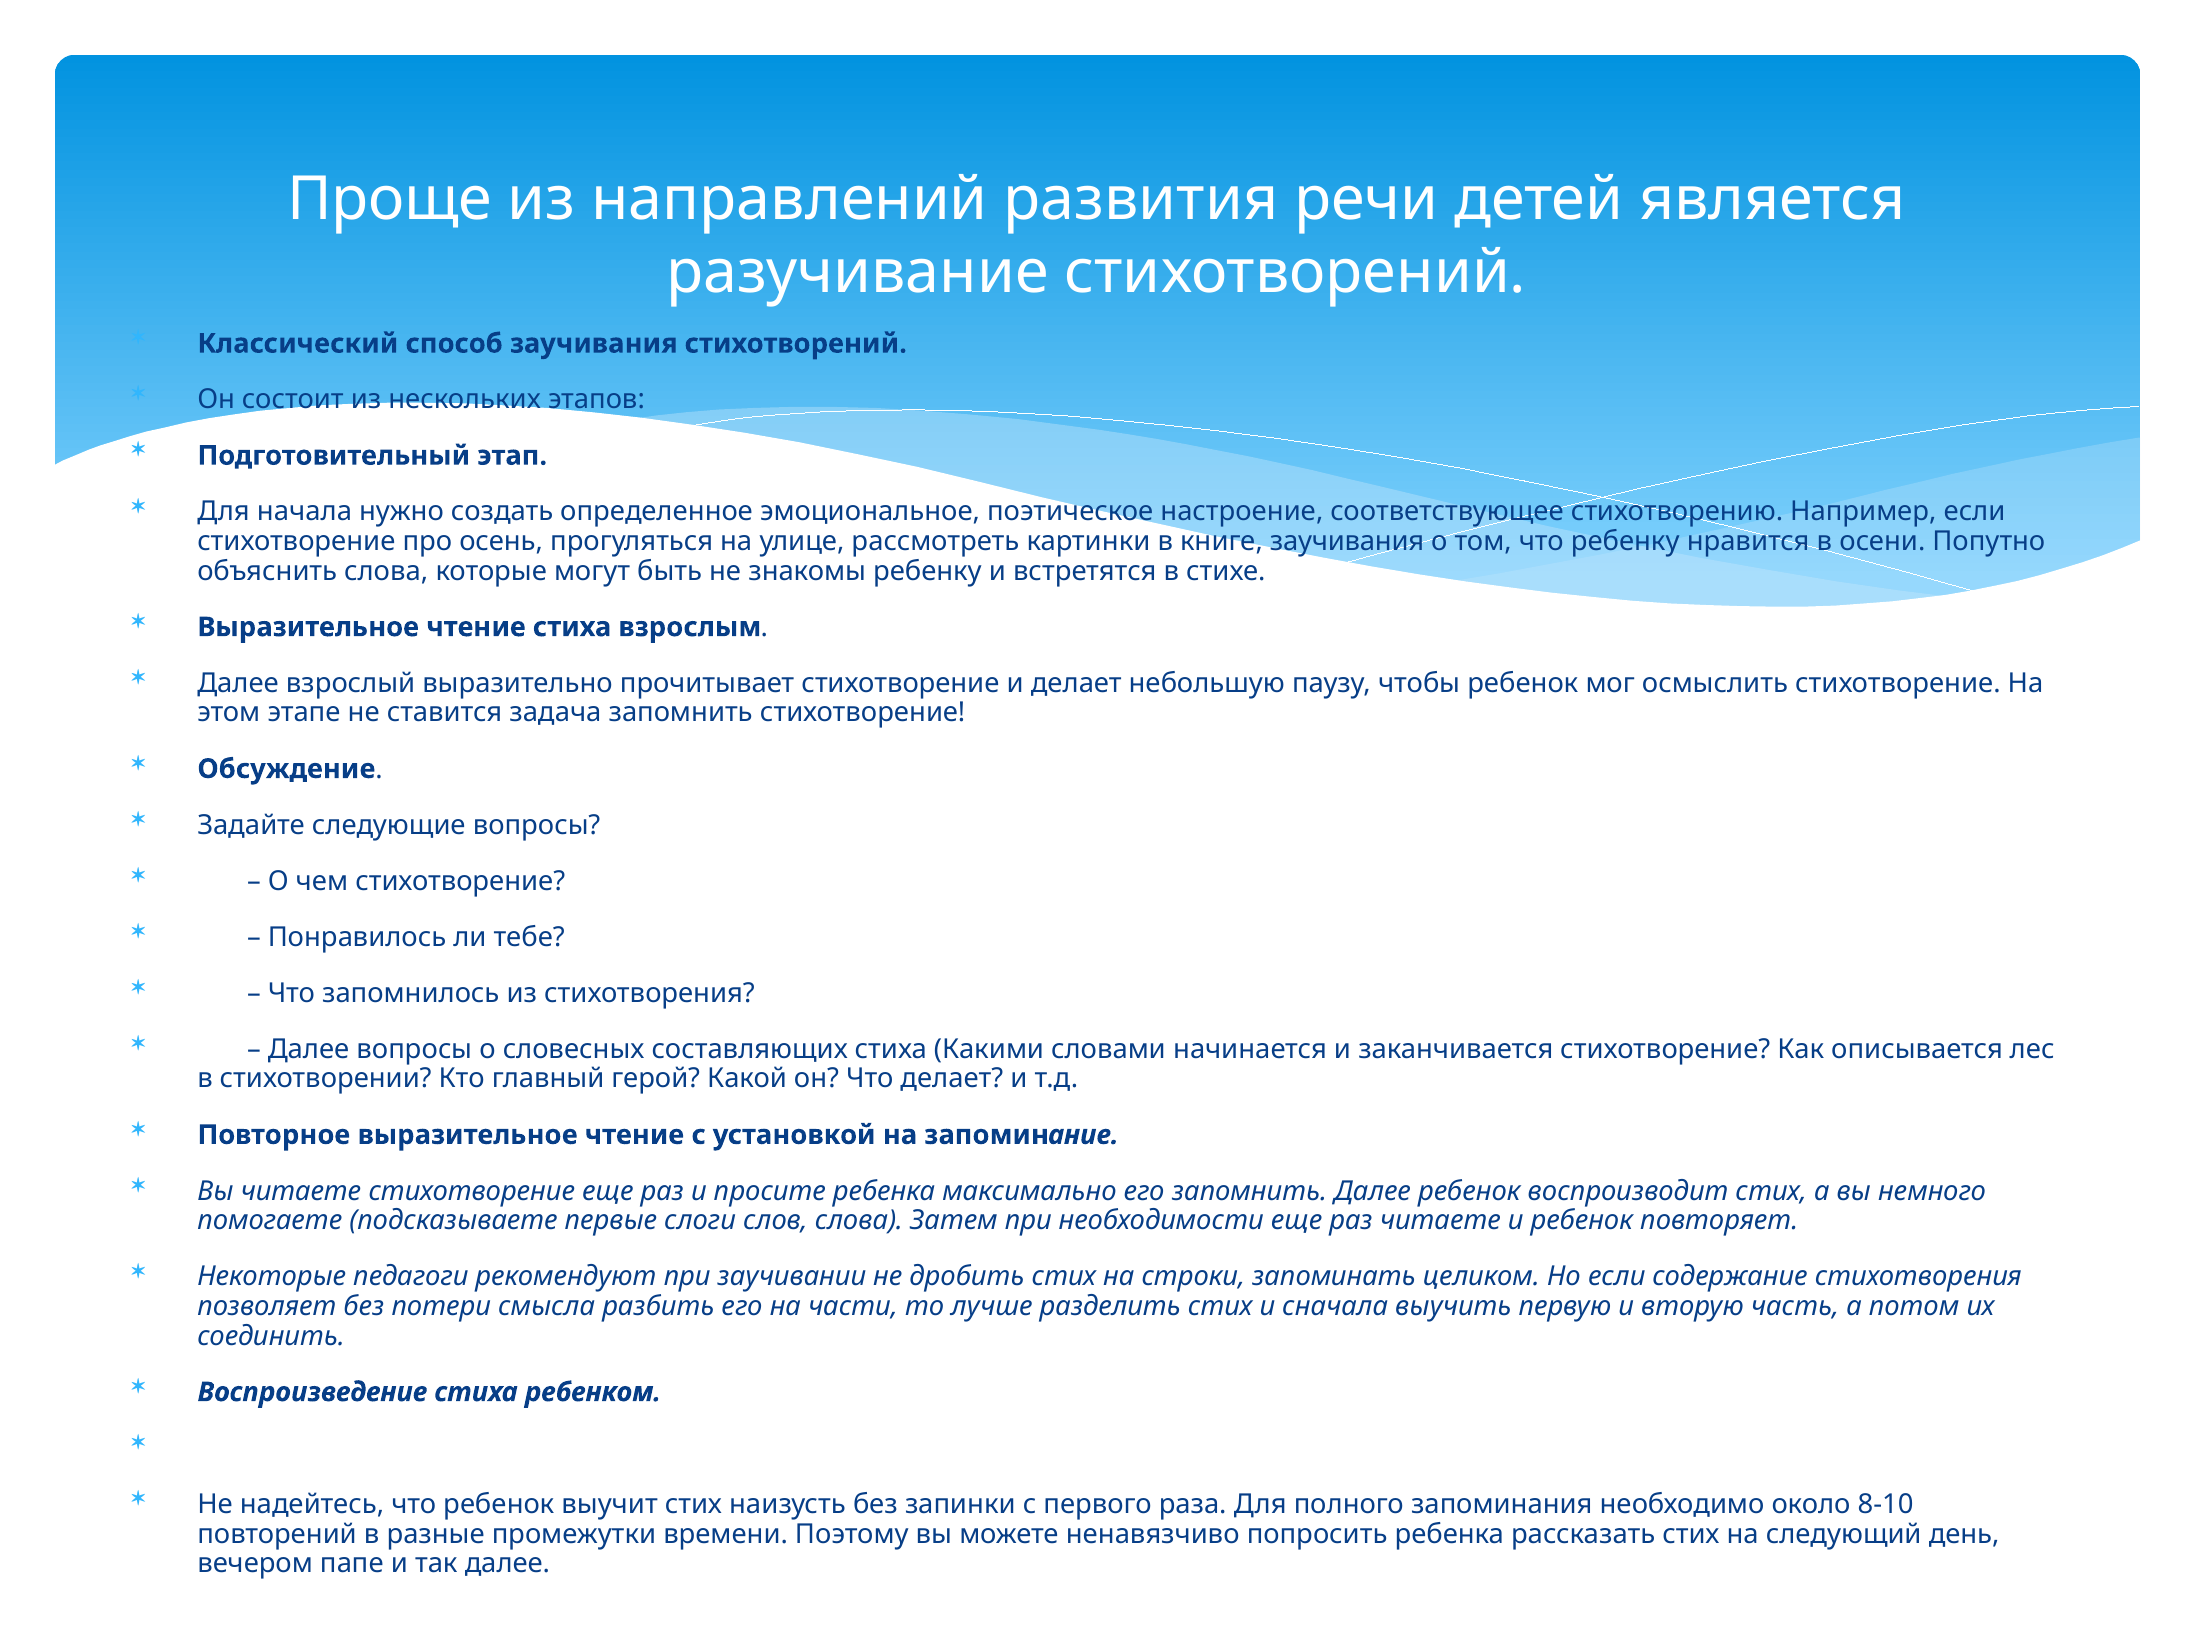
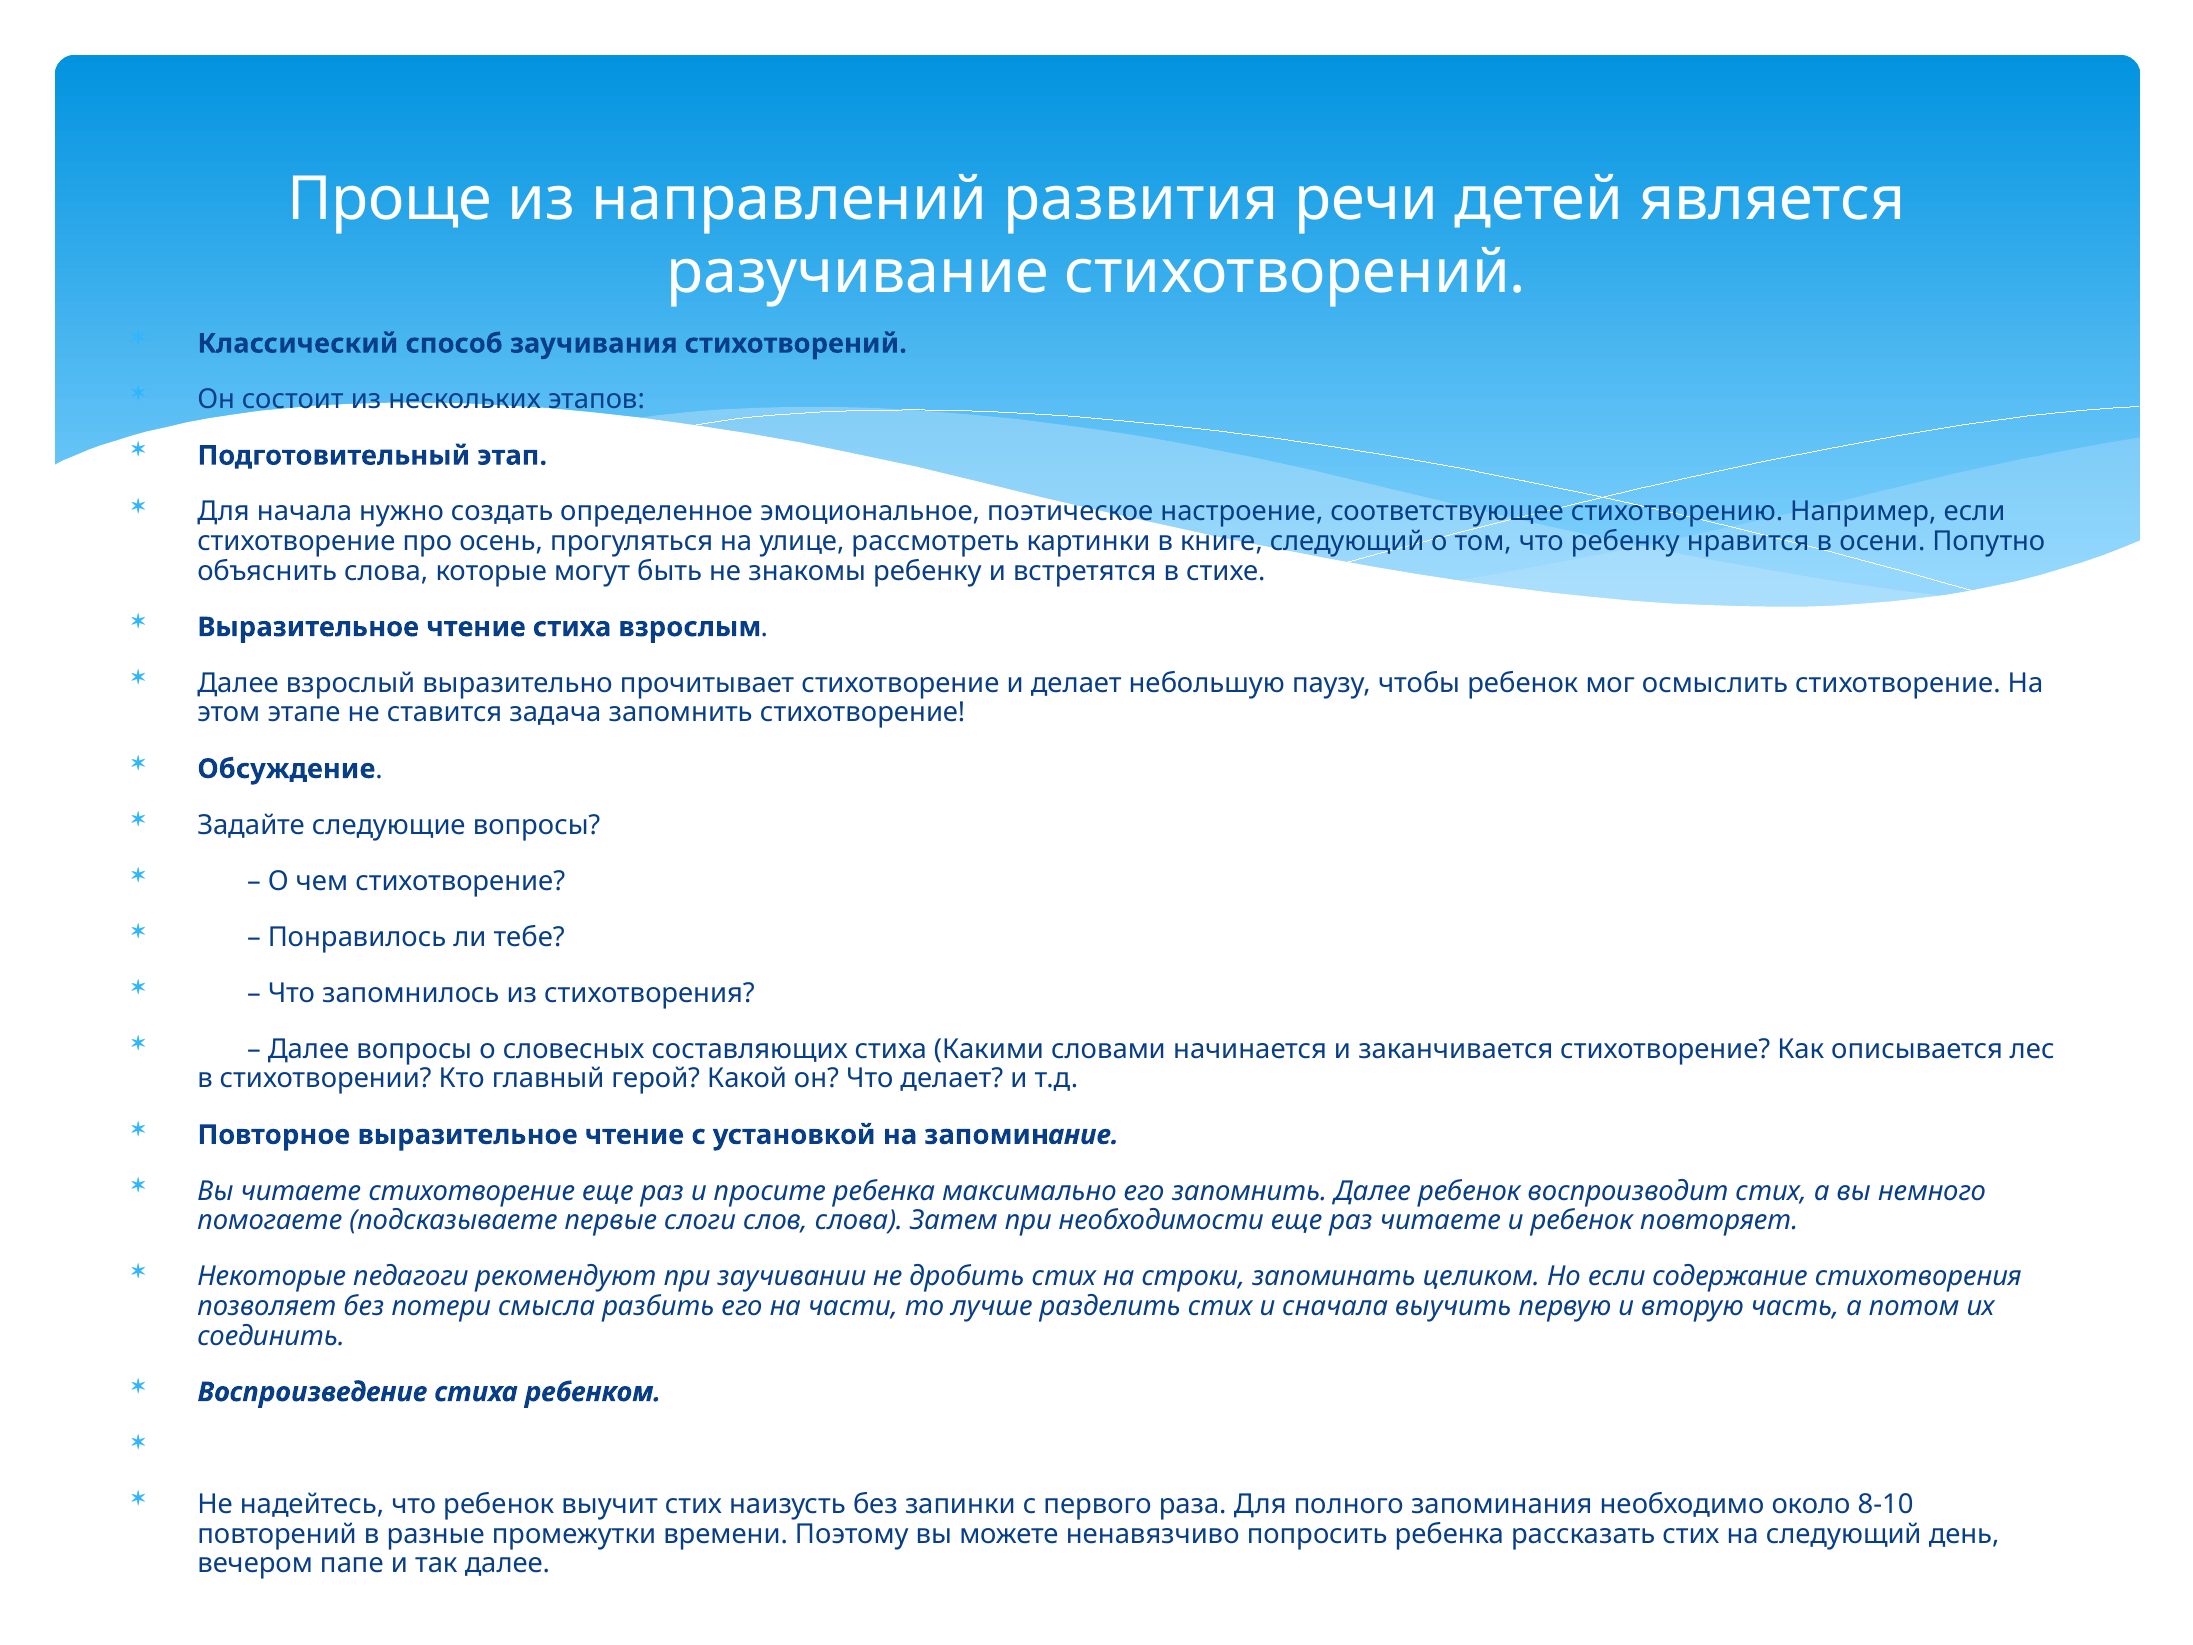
книге заучивания: заучивания -> следующий (1347, 541)
